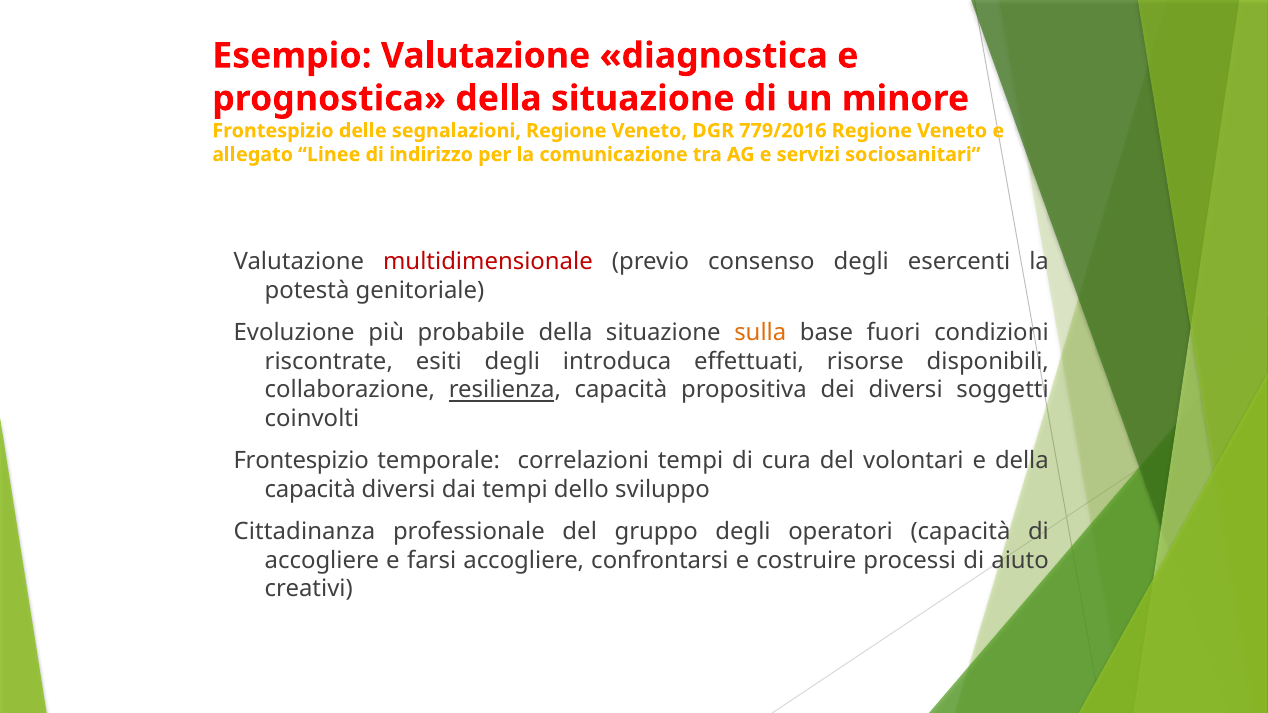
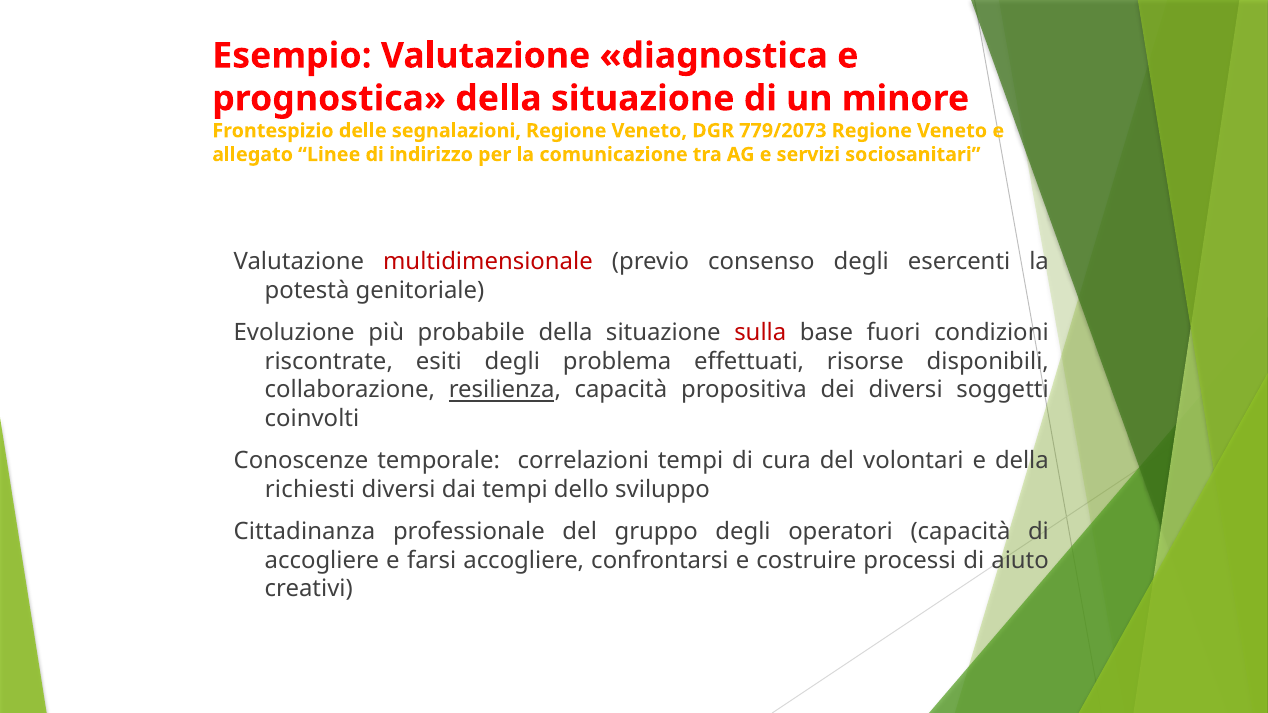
779/2016: 779/2016 -> 779/2073 (783, 131)
sulla colour: orange -> red (760, 333)
introduca: introduca -> problema (617, 361)
Frontespizio: Frontespizio -> Conoscenze (301, 461)
capacità: capacità -> richiesti (310, 490)
